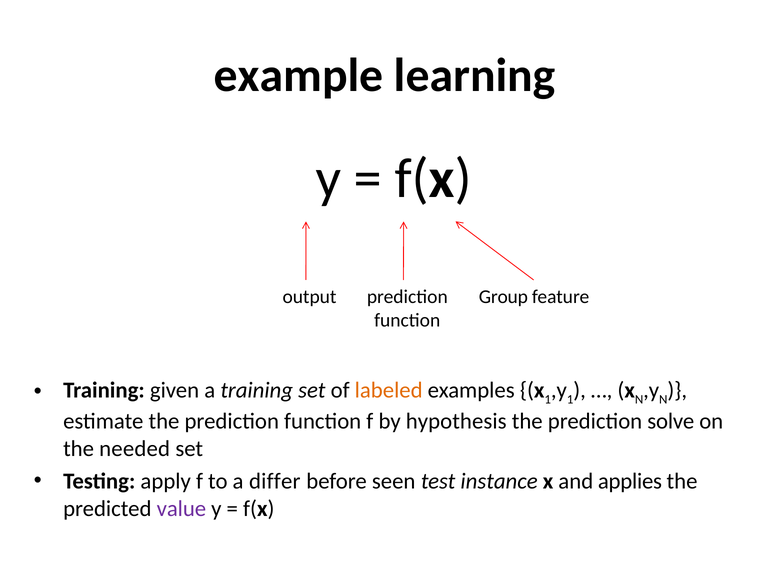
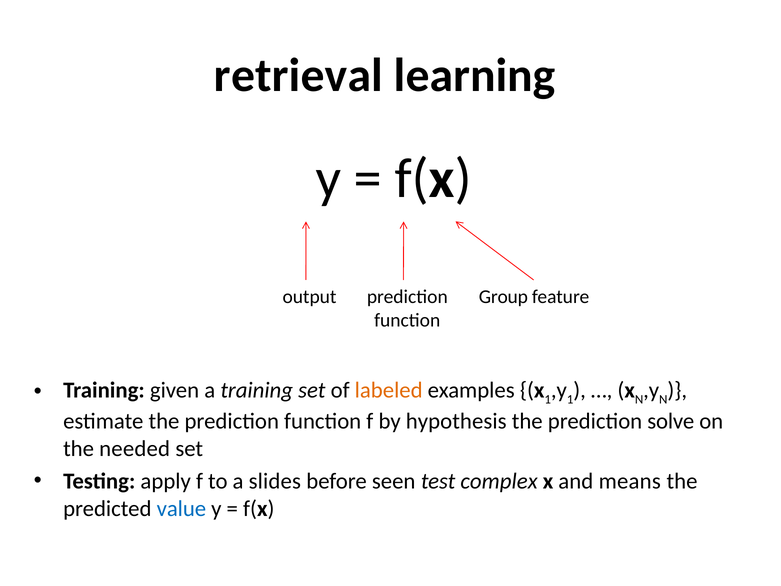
example: example -> retrieval (298, 76)
differ: differ -> slides (275, 481)
instance: instance -> complex (499, 481)
applies: applies -> means (630, 481)
value colour: purple -> blue (181, 508)
